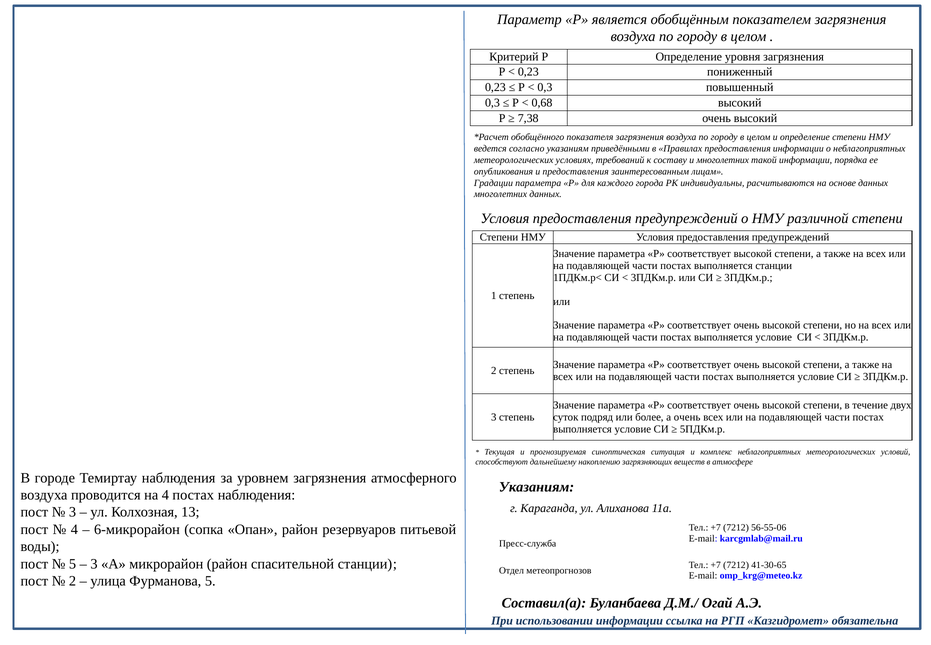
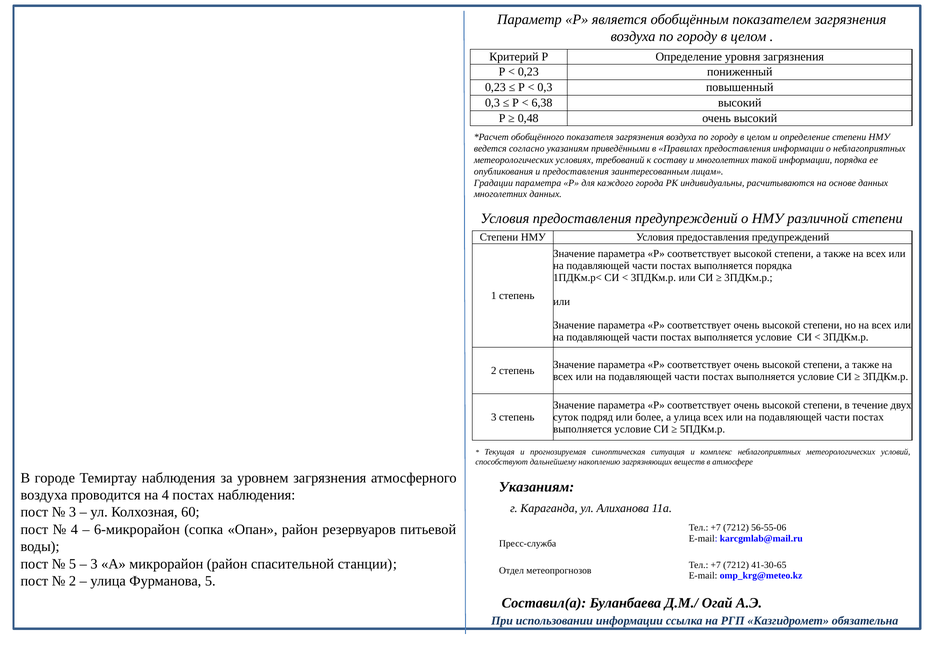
0,68: 0,68 -> 6,38 (542, 103)
7,38: 7,38 -> 0,48 (528, 118)
выполняется станции: станции -> порядка (774, 266)
а очень: очень -> улица (687, 417)
13: 13 -> 60 (190, 512)
